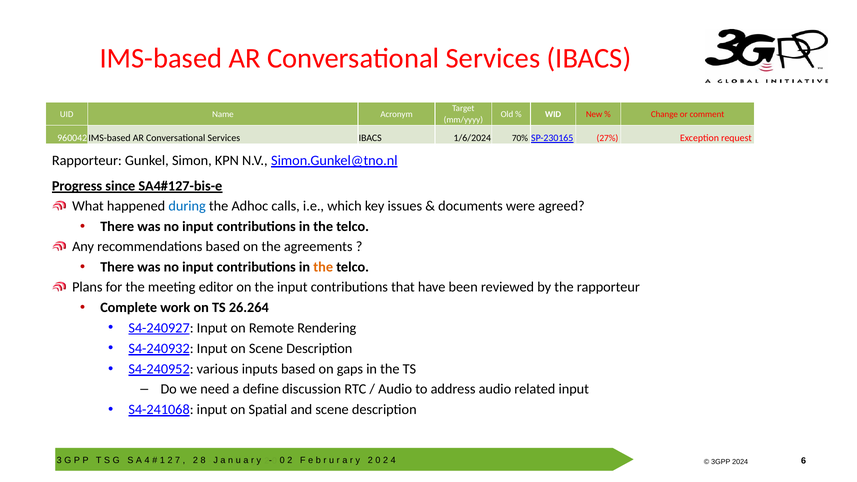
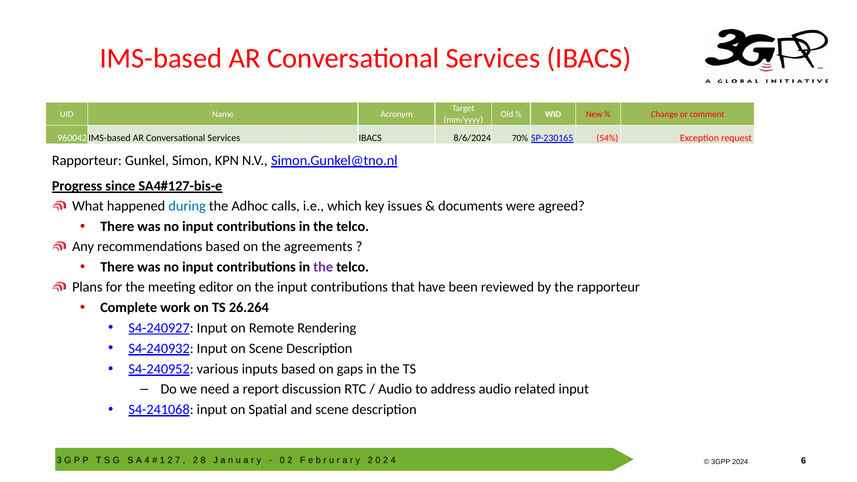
1/6/2024: 1/6/2024 -> 8/6/2024 (472, 138)
27%: 27% -> 54% (607, 138)
the colour: orange -> purple (323, 267)
define: define -> report (261, 389)
